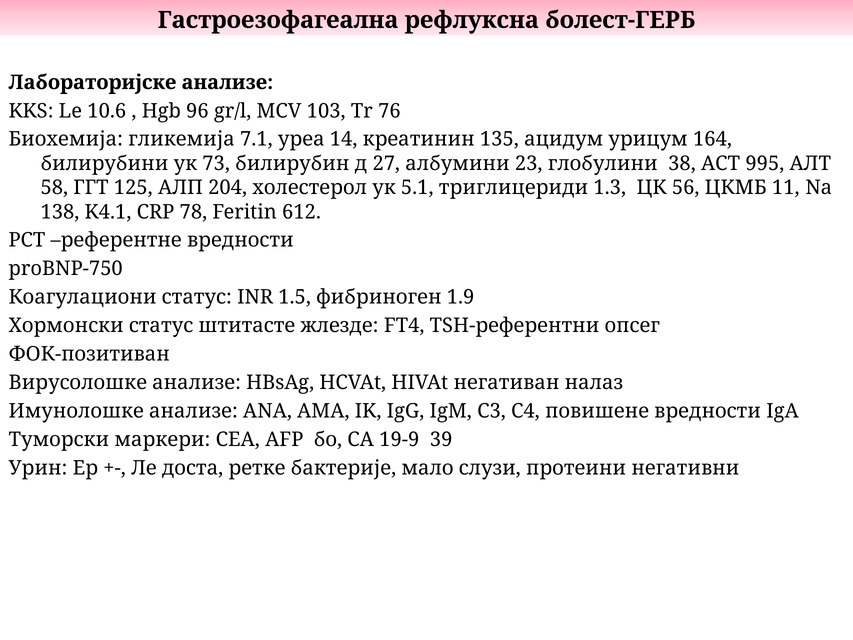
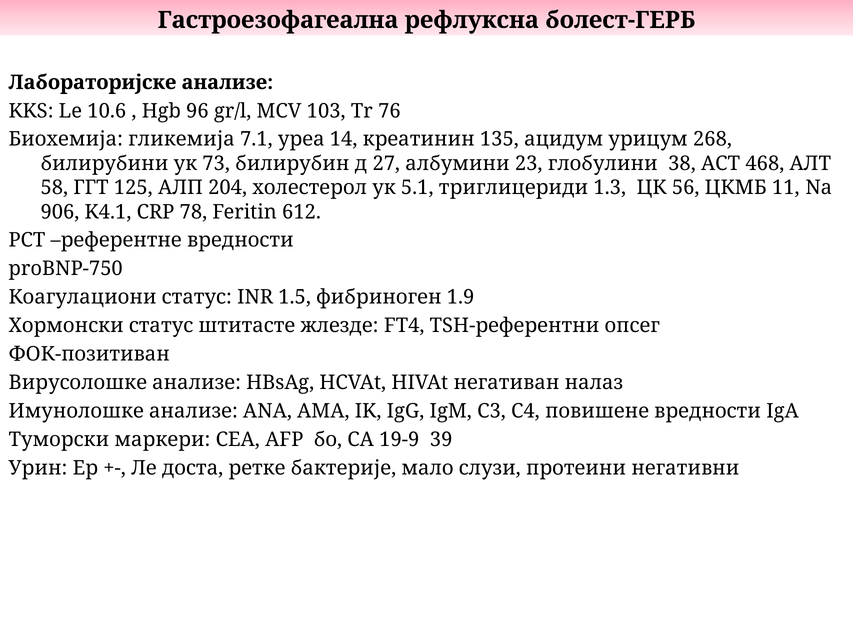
164: 164 -> 268 (713, 139)
995: 995 -> 468 (765, 163)
138: 138 -> 906 (60, 212)
